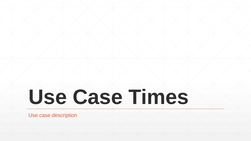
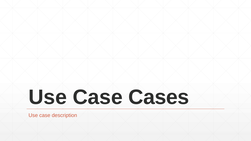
Times: Times -> Cases (159, 97)
